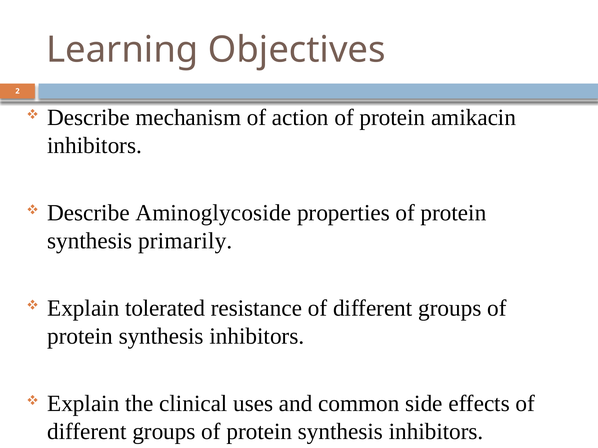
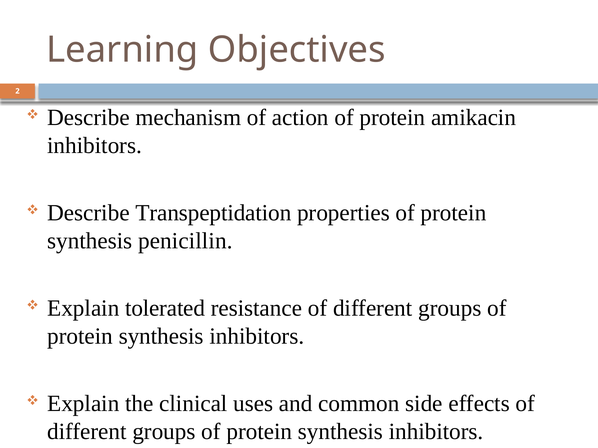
Aminoglycoside: Aminoglycoside -> Transpeptidation (213, 213)
primarily: primarily -> penicillin (185, 241)
